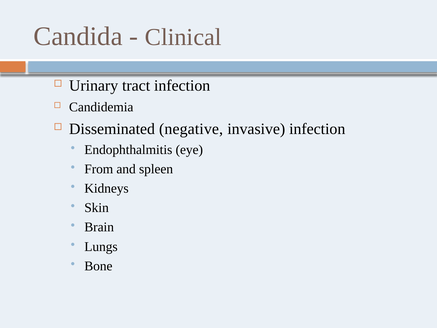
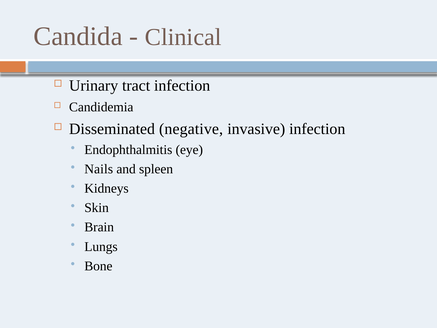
From: From -> Nails (99, 169)
